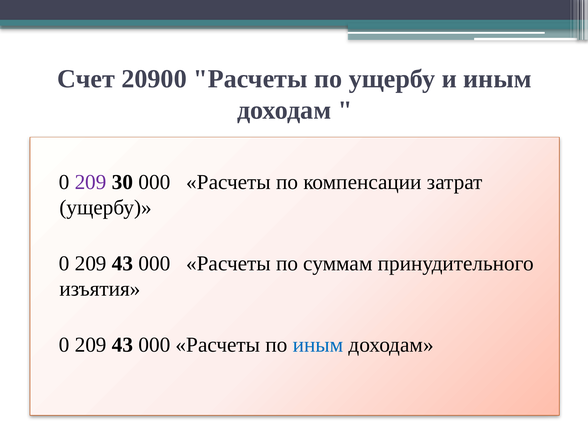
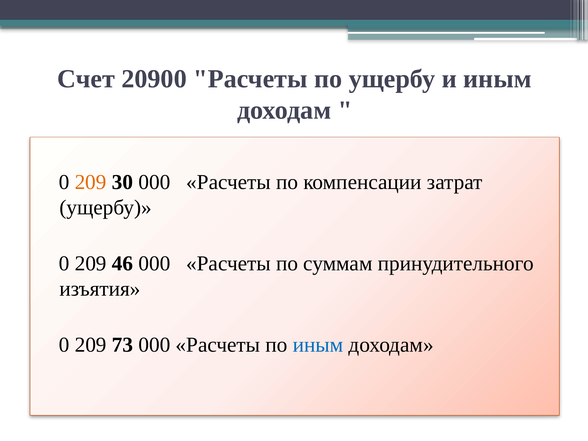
209 colour: purple -> orange (91, 182)
43: 43 -> 46 (123, 263)
43: 43 -> 73 (123, 345)
